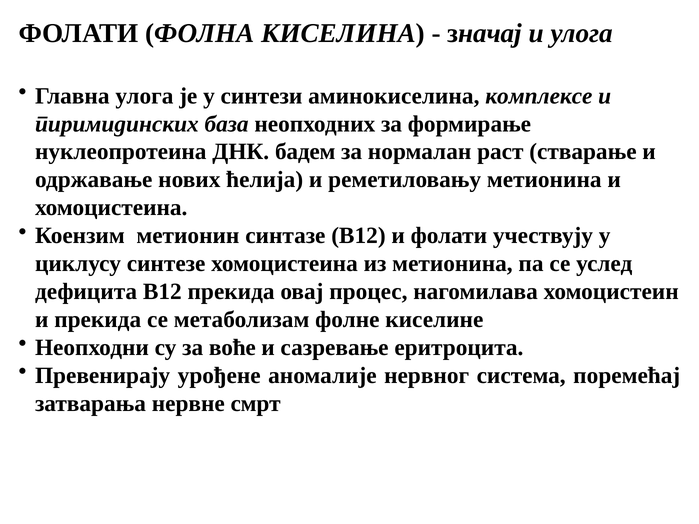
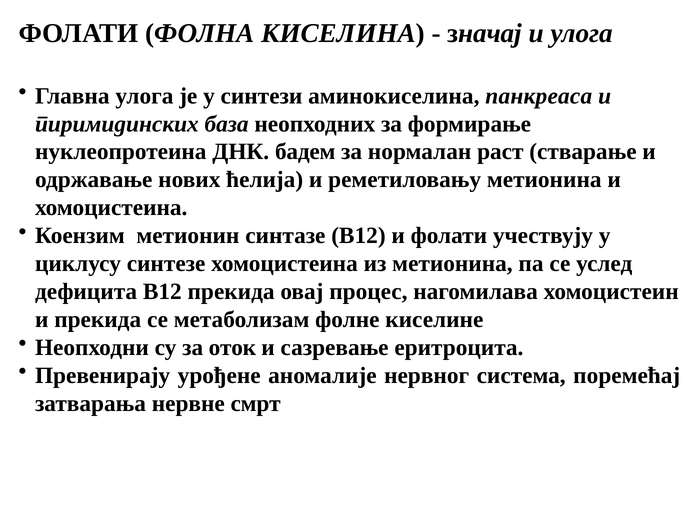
комплексе: комплексе -> панкреаса (539, 96)
воће: воће -> оток (232, 348)
